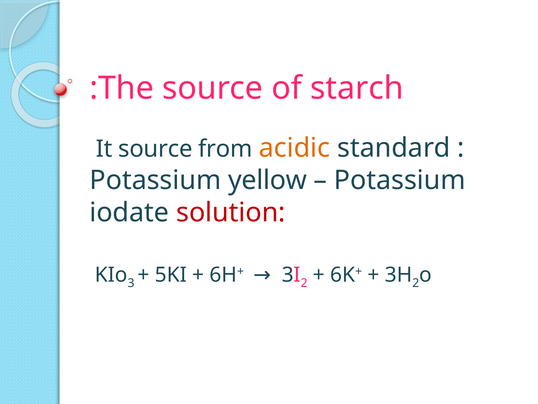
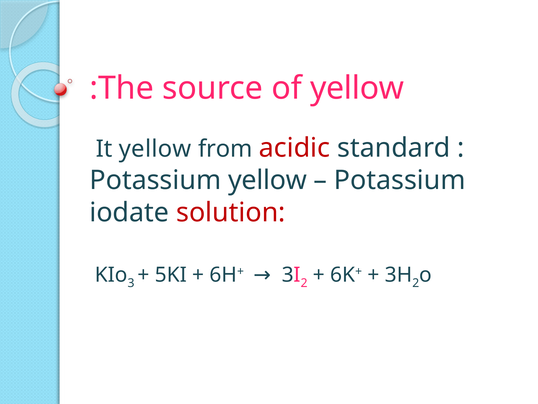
of starch: starch -> yellow (357, 88)
It source: source -> yellow (155, 149)
acidic colour: orange -> red (295, 148)
